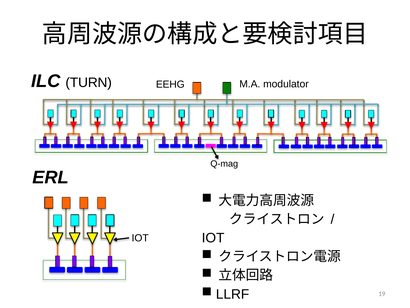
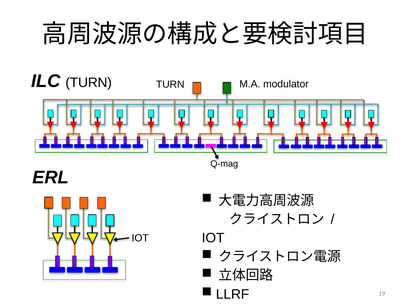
EEHG: EEHG -> TURN (170, 84)
